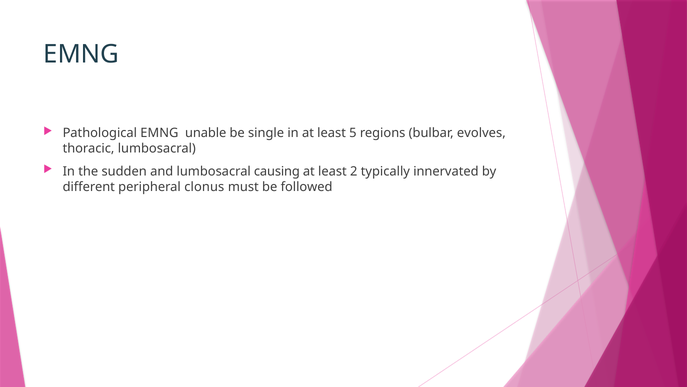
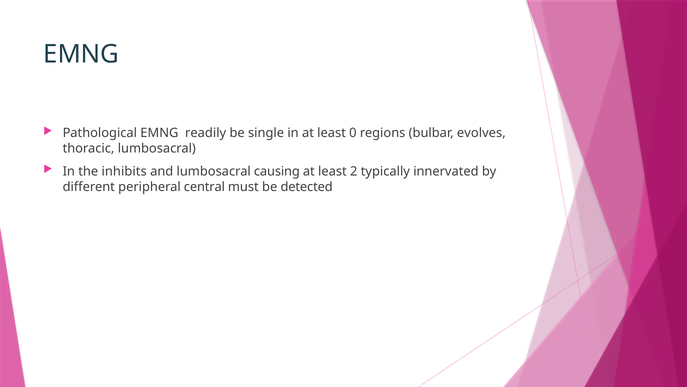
unable: unable -> readily (206, 133)
5: 5 -> 0 (353, 133)
sudden: sudden -> inhibits (124, 171)
clonus: clonus -> central (204, 186)
followed: followed -> detected (307, 186)
